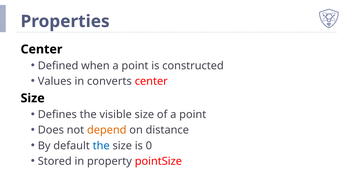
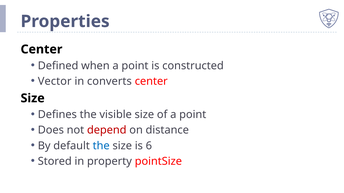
Values: Values -> Vector (55, 81)
depend colour: orange -> red (107, 130)
0: 0 -> 6 (149, 146)
